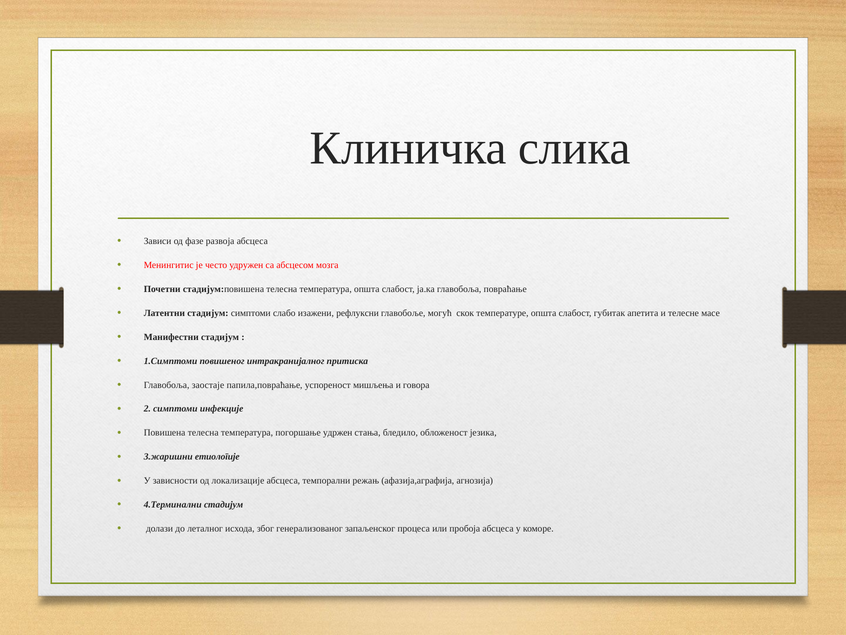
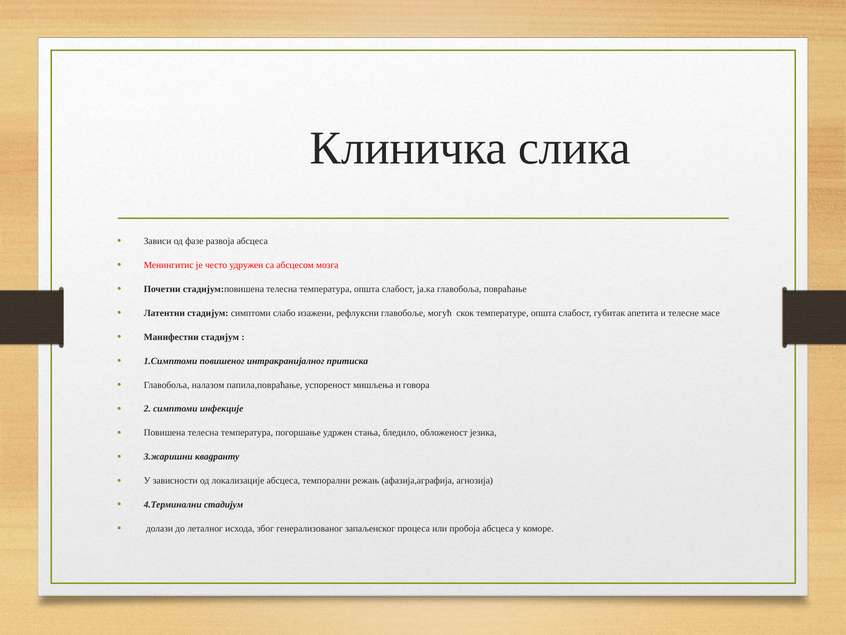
заостаје: заостаје -> налазом (208, 385)
етиологије: етиологије -> квадранту (217, 456)
